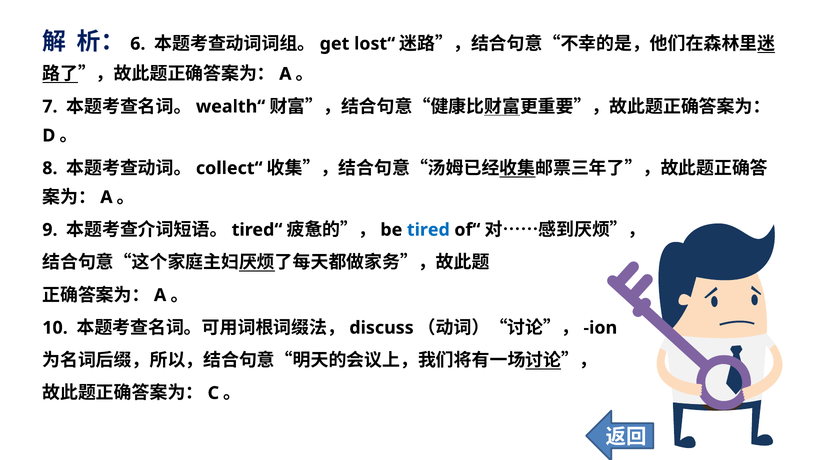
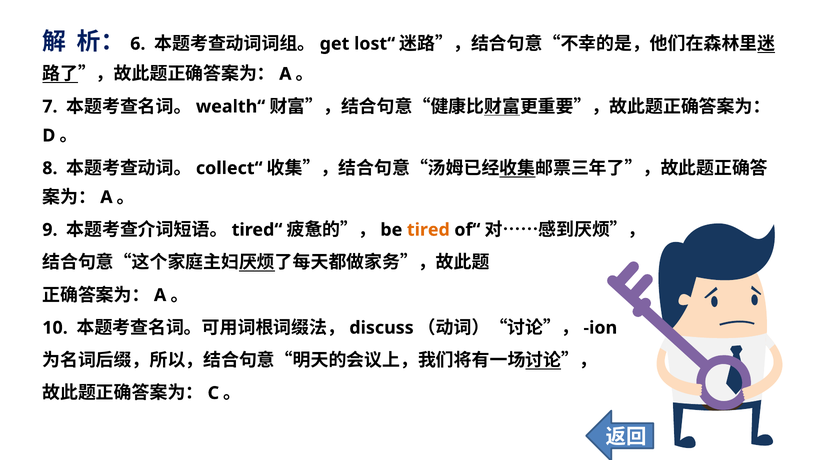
tired colour: blue -> orange (428, 230)
